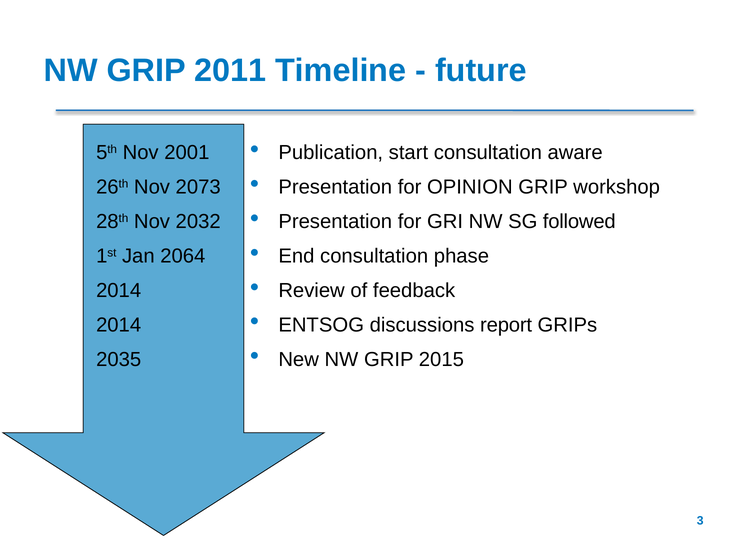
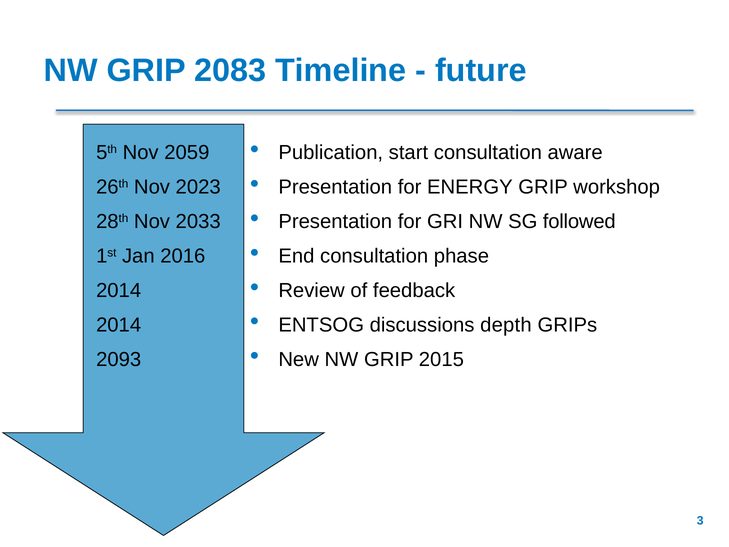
2011: 2011 -> 2083 (230, 70)
2001: 2001 -> 2059 (187, 153)
OPINION: OPINION -> ENERGY (470, 187)
2073: 2073 -> 2023 (198, 187)
2032: 2032 -> 2033 (198, 222)
2064: 2064 -> 2016 (183, 256)
report: report -> depth (506, 325)
2035: 2035 -> 2093 (119, 359)
